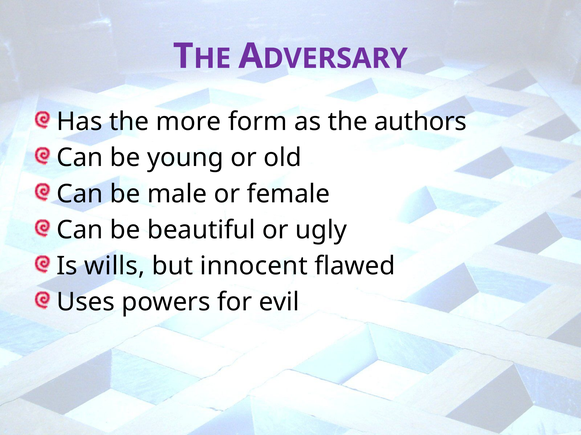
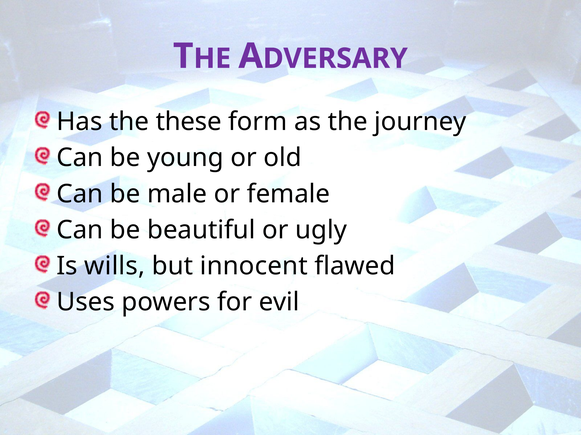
more: more -> these (189, 122)
authors: authors -> journey (420, 122)
